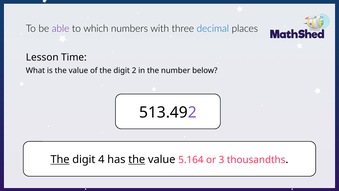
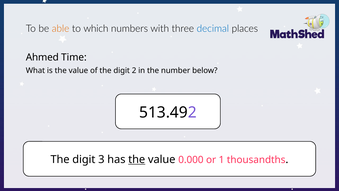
able colour: purple -> orange (61, 29)
Lesson: Lesson -> Ahmed (42, 57)
The underline: present -> none (60, 159)
4: 4 -> 3 (101, 159)
5.164: 5.164 -> 0.000 (191, 160)
3: 3 -> 1 (221, 160)
